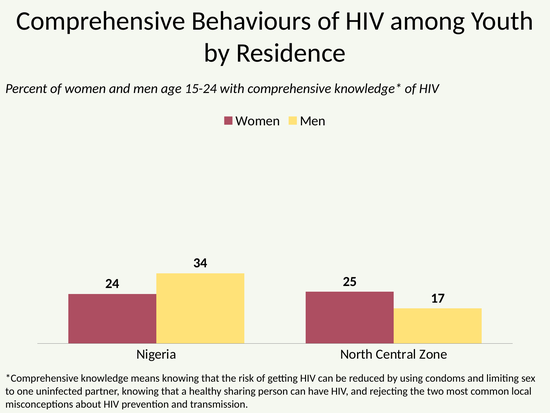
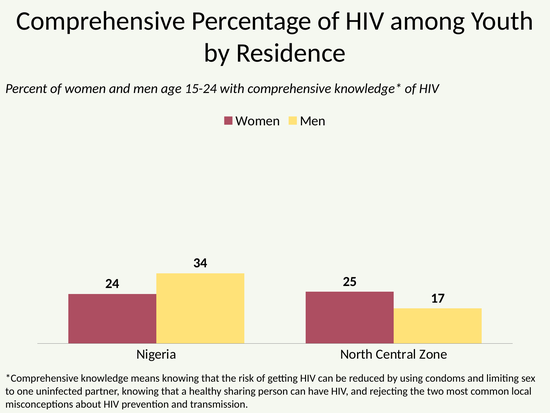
Behaviours: Behaviours -> Percentage (252, 21)
